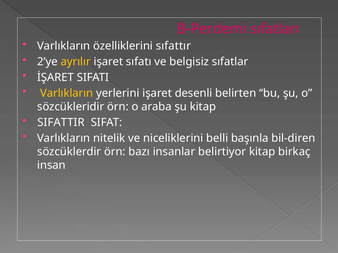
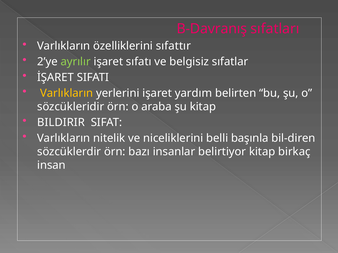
B-Perdemi: B-Perdemi -> B-Davranış (212, 29)
ayrılır colour: yellow -> light green (76, 62)
desenli: desenli -> yardım (193, 93)
SIFATTIR: SIFATTIR -> BILDIRIR (61, 123)
